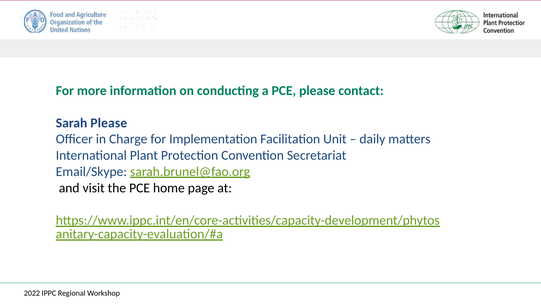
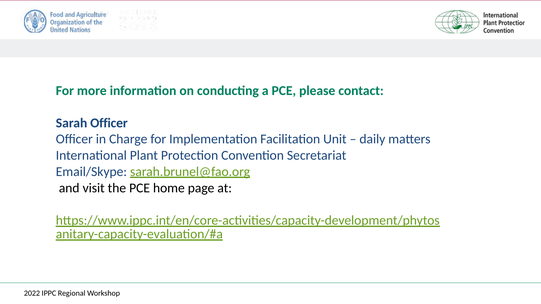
Sarah Please: Please -> Officer (109, 123)
